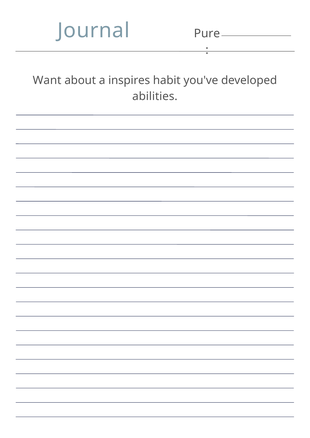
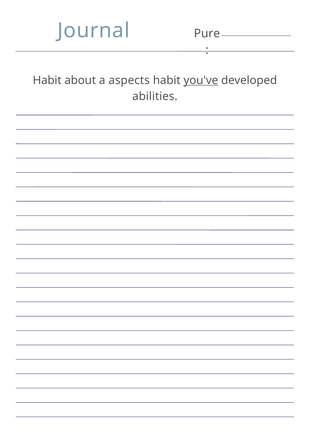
Want: Want -> Habit (47, 80)
inspires: inspires -> aspects (129, 80)
you've underline: none -> present (201, 80)
